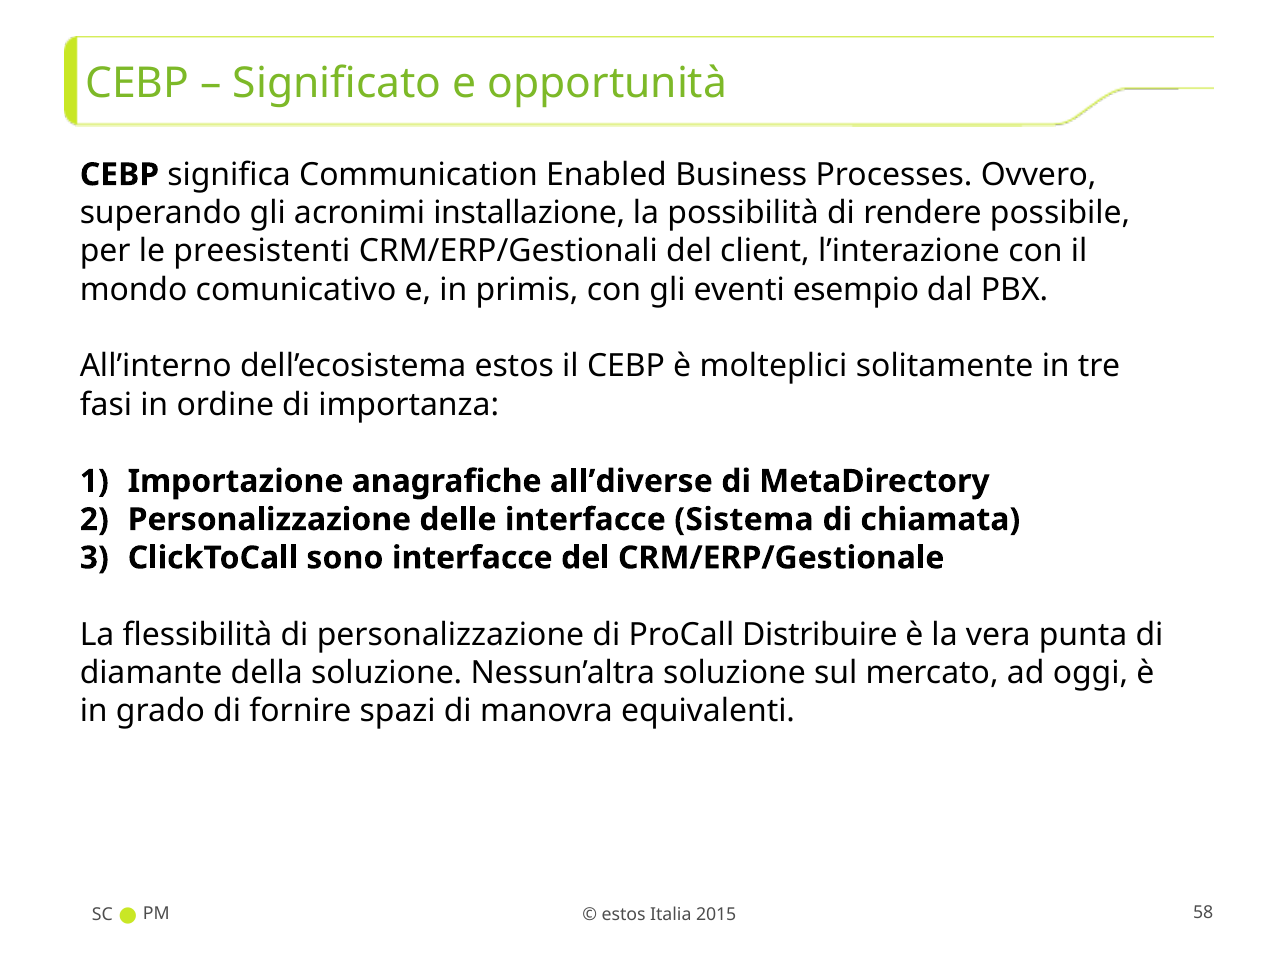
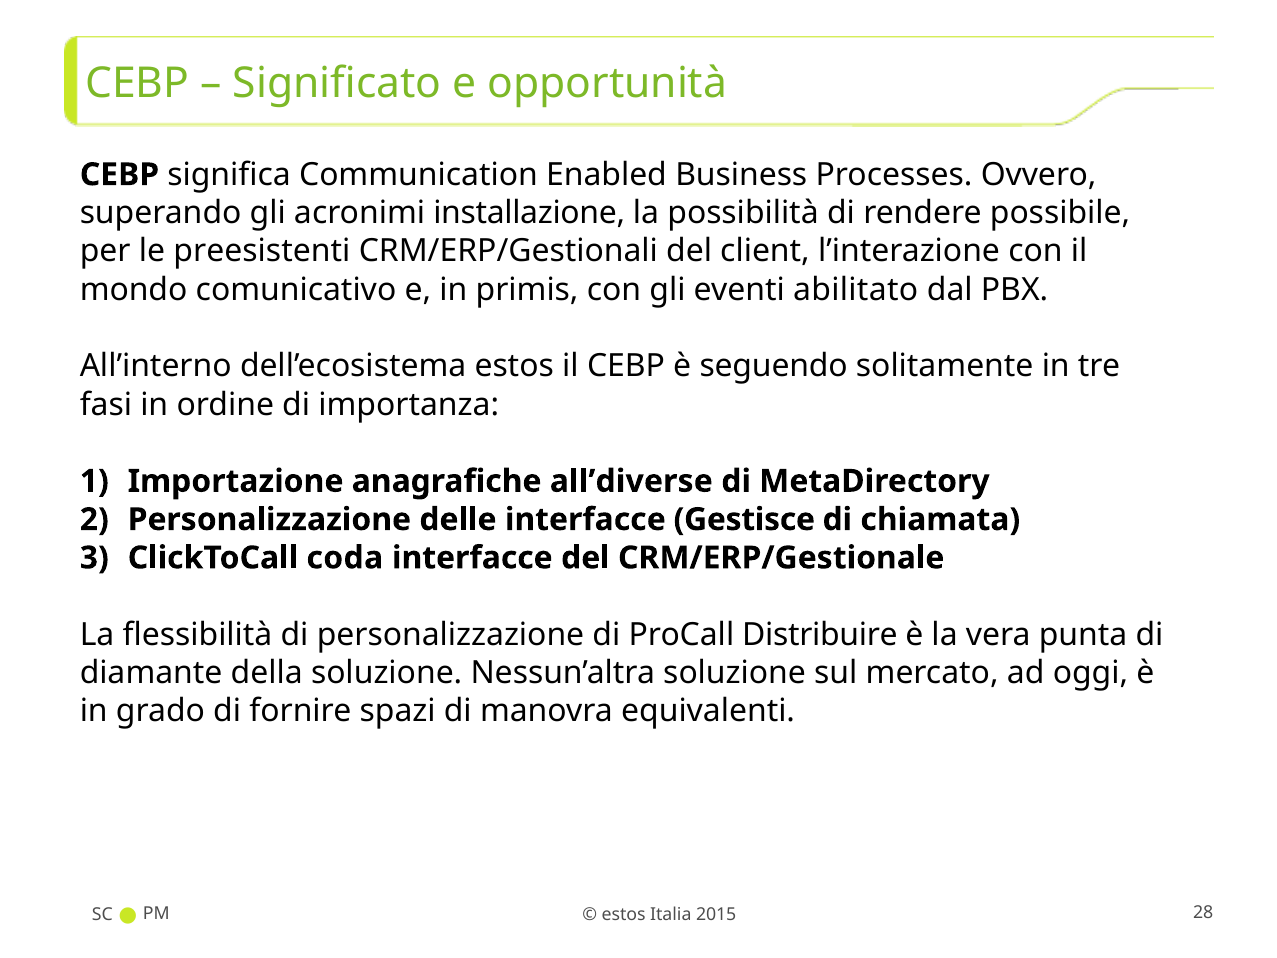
esempio: esempio -> abilitato (856, 290)
molteplici: molteplici -> seguendo (774, 366)
Sistema: Sistema -> Gestisce (744, 519)
sono: sono -> coda (345, 558)
58: 58 -> 28 (1203, 912)
